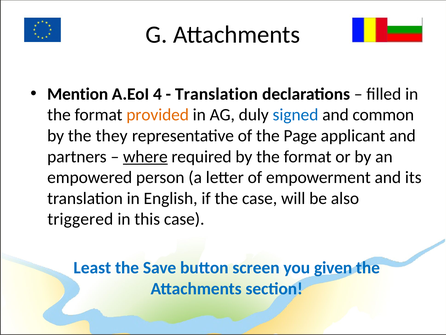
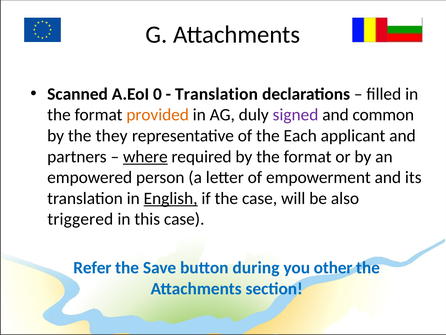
Mention: Mention -> Scanned (78, 94)
4: 4 -> 0 (157, 94)
signed colour: blue -> purple (296, 115)
Page: Page -> Each (300, 136)
English underline: none -> present (171, 198)
Least: Least -> Refer (92, 267)
screen: screen -> during (256, 267)
given: given -> other (333, 267)
